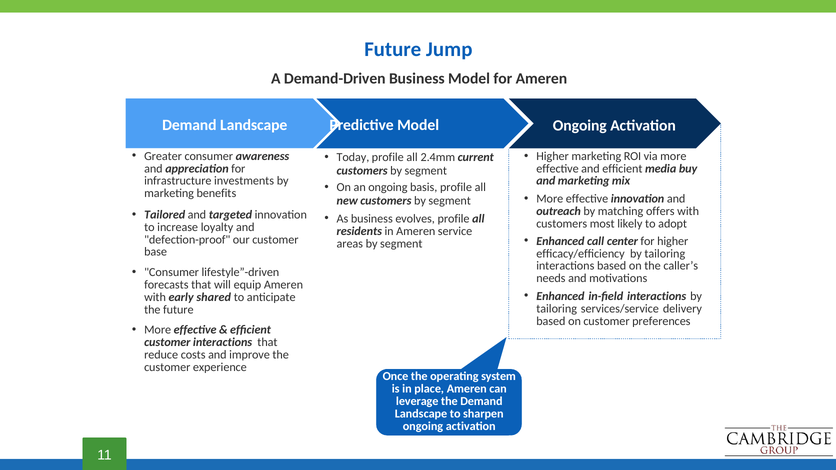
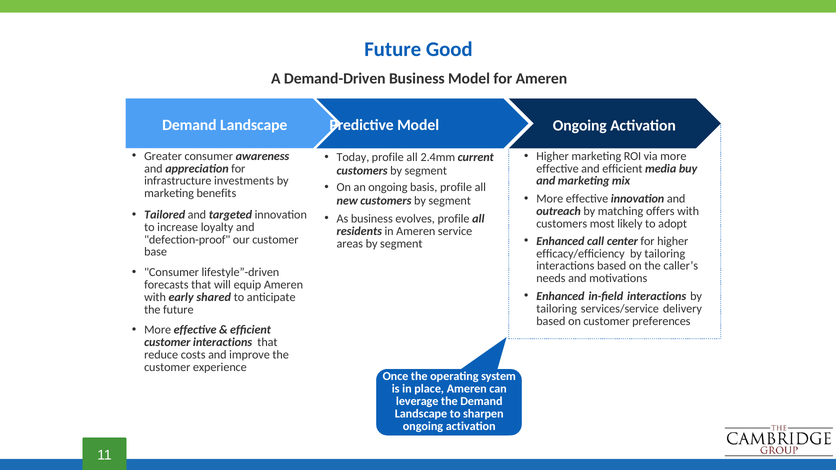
Jump: Jump -> Good (449, 50)
